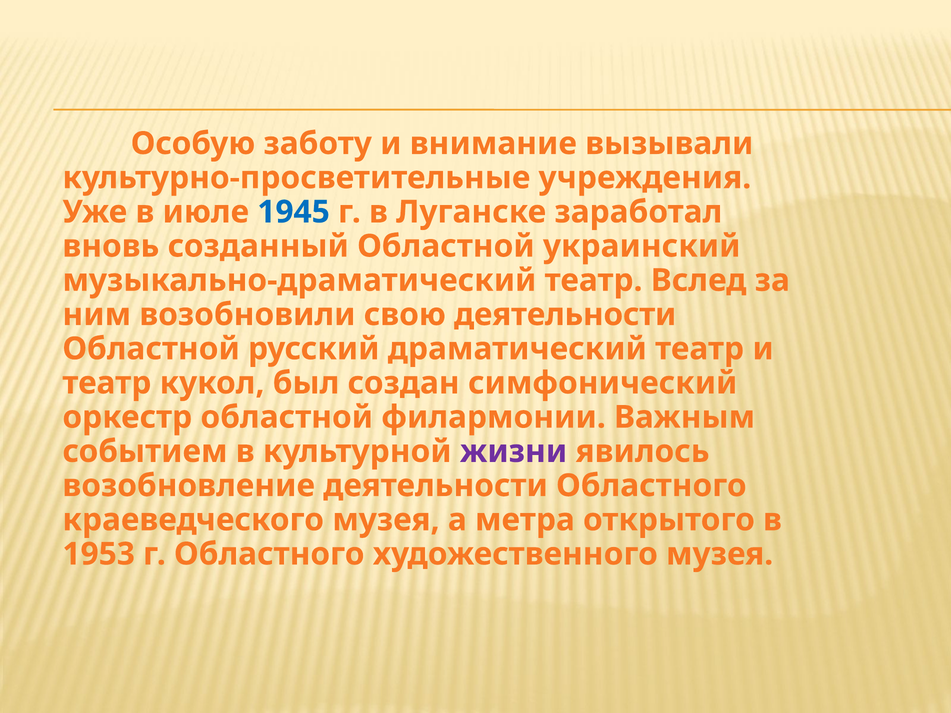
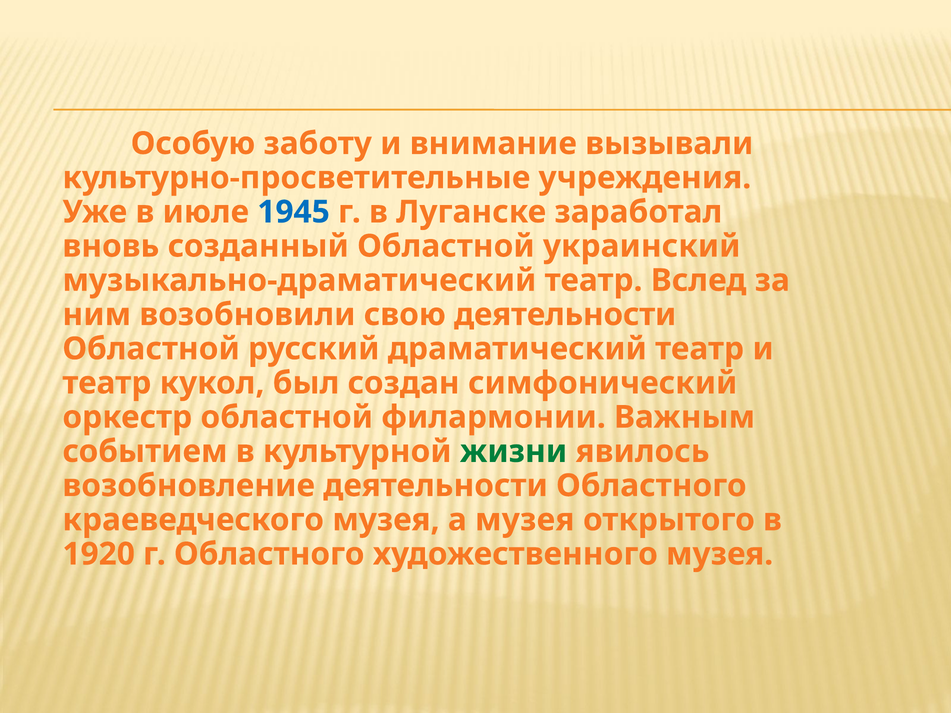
жизни colour: purple -> green (514, 452)
а метра: метра -> музея (525, 520)
1953: 1953 -> 1920 (99, 554)
